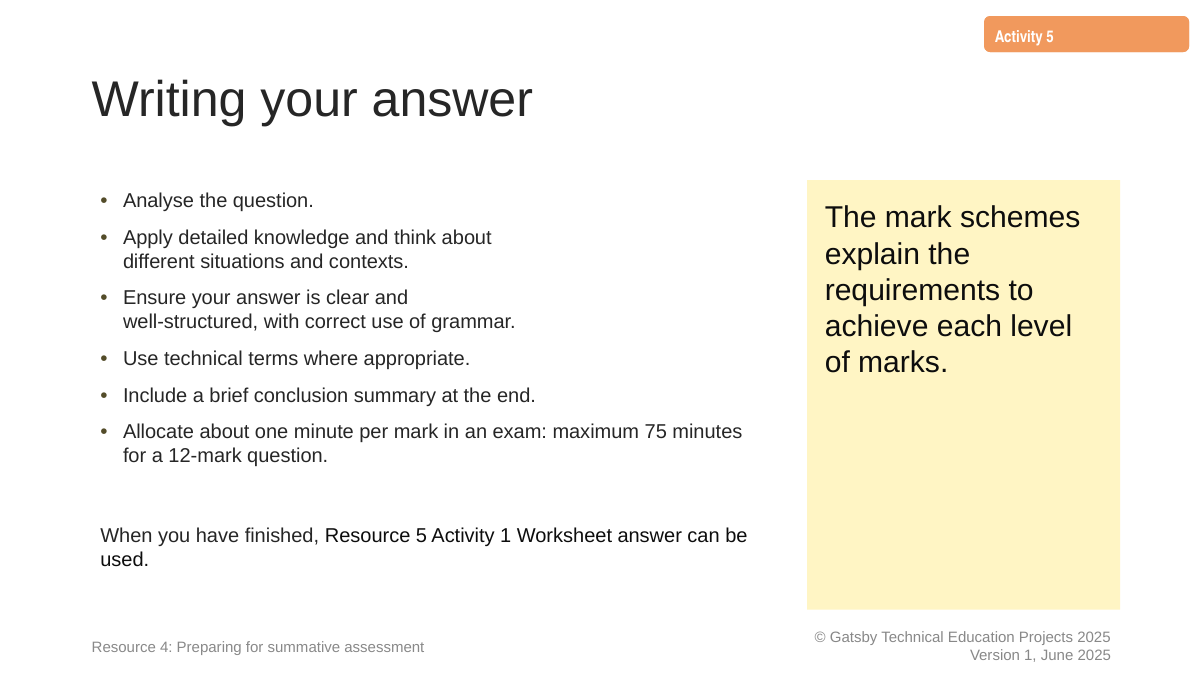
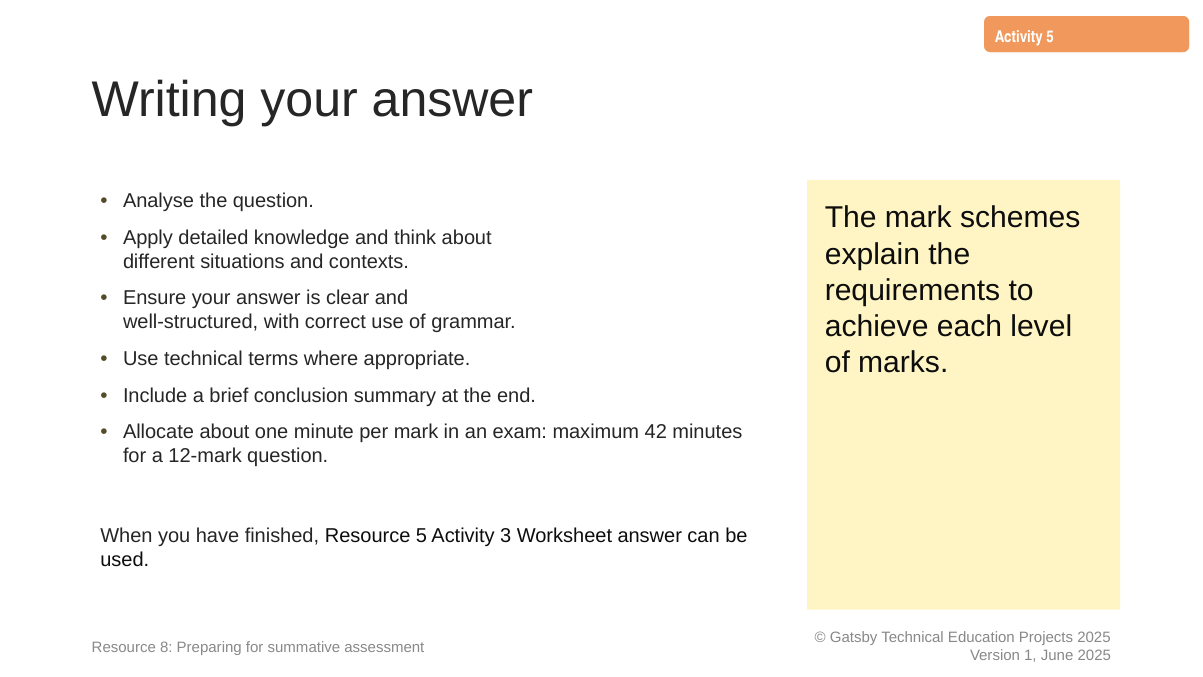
75: 75 -> 42 (656, 432)
Activity 1: 1 -> 3 (506, 535)
4: 4 -> 8 (166, 647)
